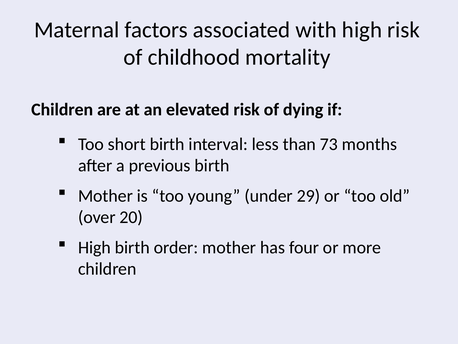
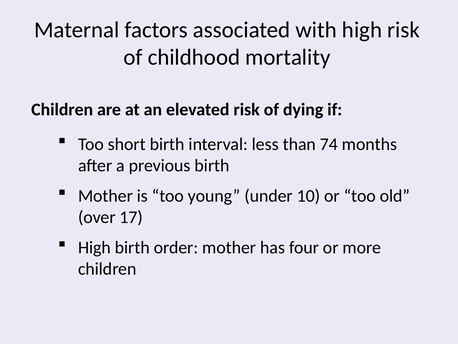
73: 73 -> 74 (329, 144)
29: 29 -> 10 (308, 196)
20: 20 -> 17 (131, 217)
